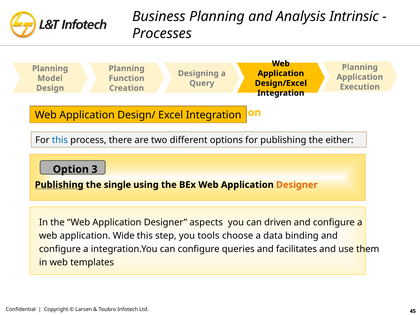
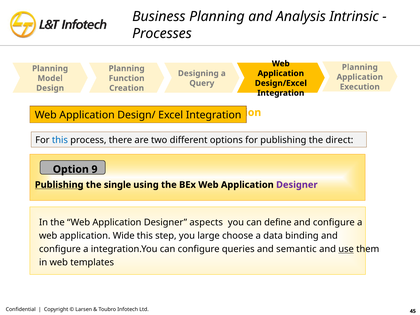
either: either -> direct (339, 140)
3: 3 -> 9 (94, 169)
Designer colour: orange -> purple (297, 185)
driven: driven -> define (278, 222)
tools: tools -> large (209, 236)
facilitates: facilitates -> semantic (296, 249)
use underline: none -> present (346, 249)
